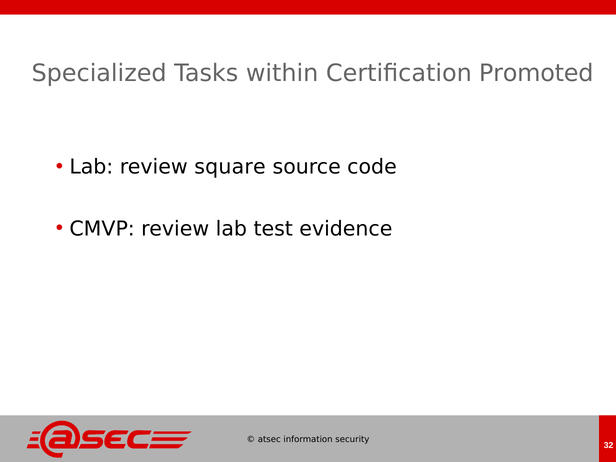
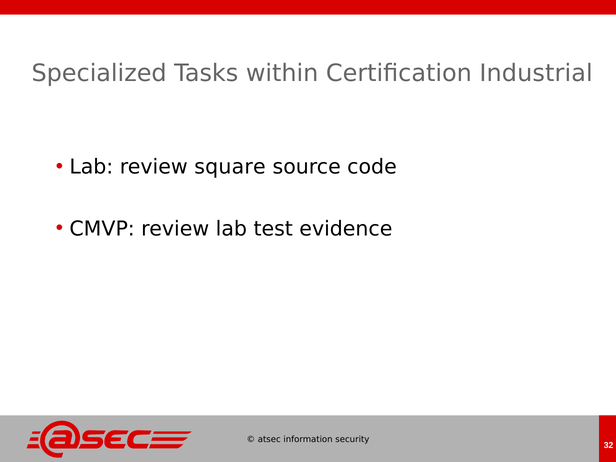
Promoted: Promoted -> Industrial (536, 73)
